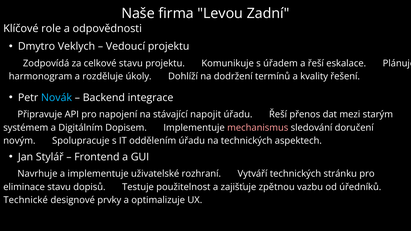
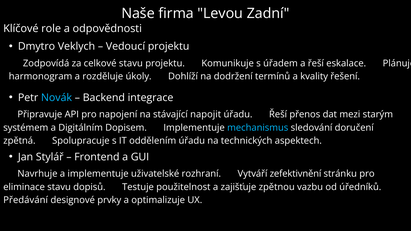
mechanismus colour: pink -> light blue (258, 128)
novým: novým -> zpětná (19, 141)
Vytváří technických: technických -> zefektivnění (296, 174)
Technické: Technické -> Předávání (26, 200)
